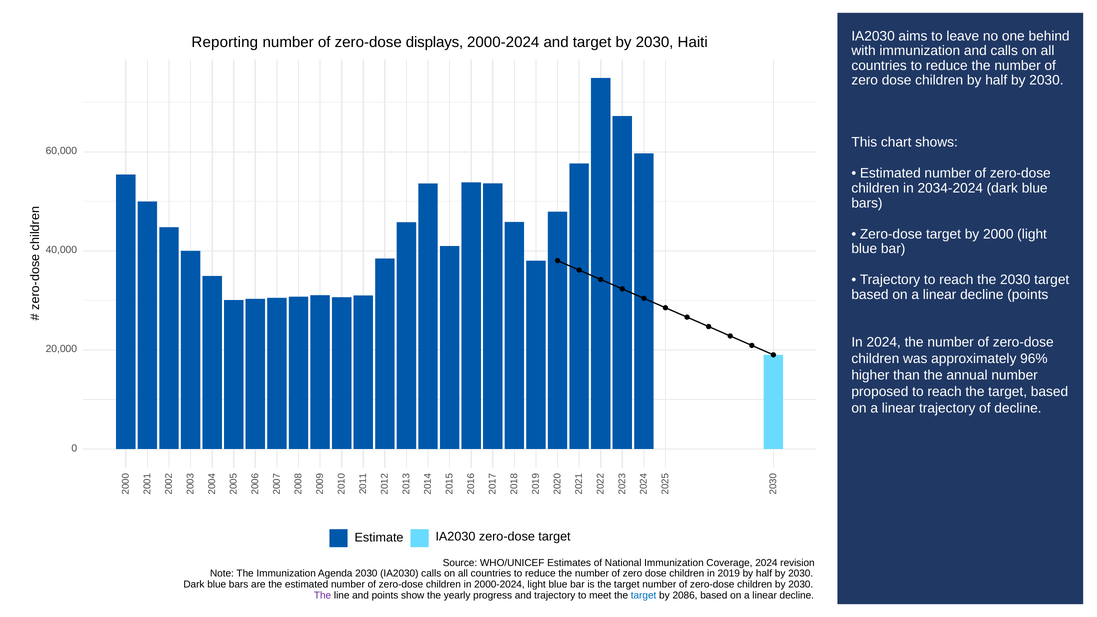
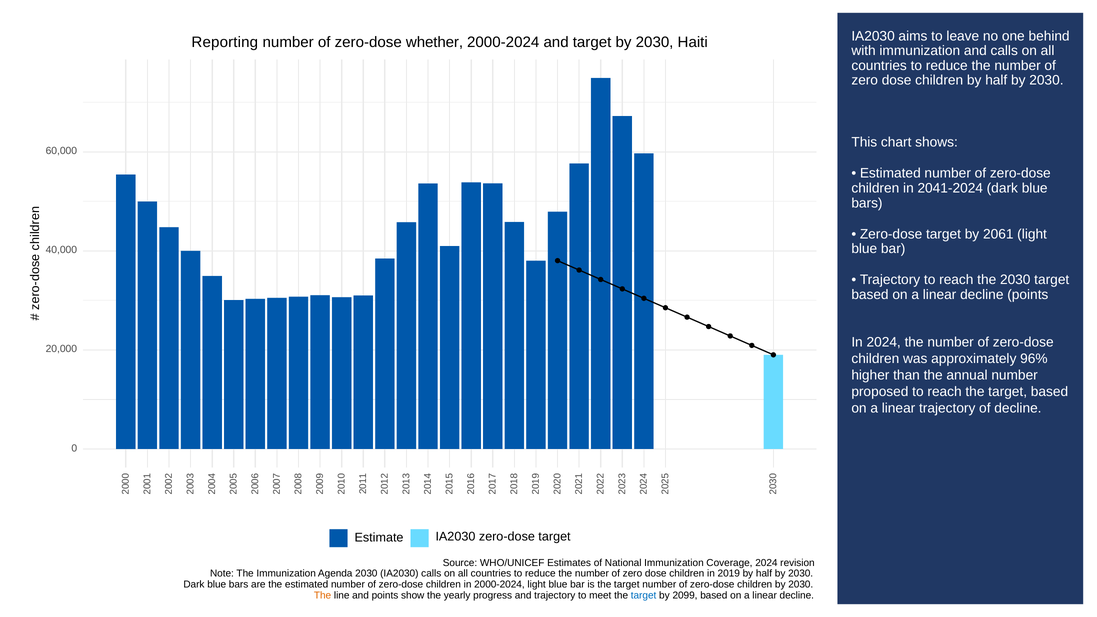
displays: displays -> whether (435, 42)
2034-2024: 2034-2024 -> 2041-2024 (950, 188)
2000: 2000 -> 2061 (998, 234)
The colour: purple -> orange (323, 595)
2086: 2086 -> 2099 (685, 595)
